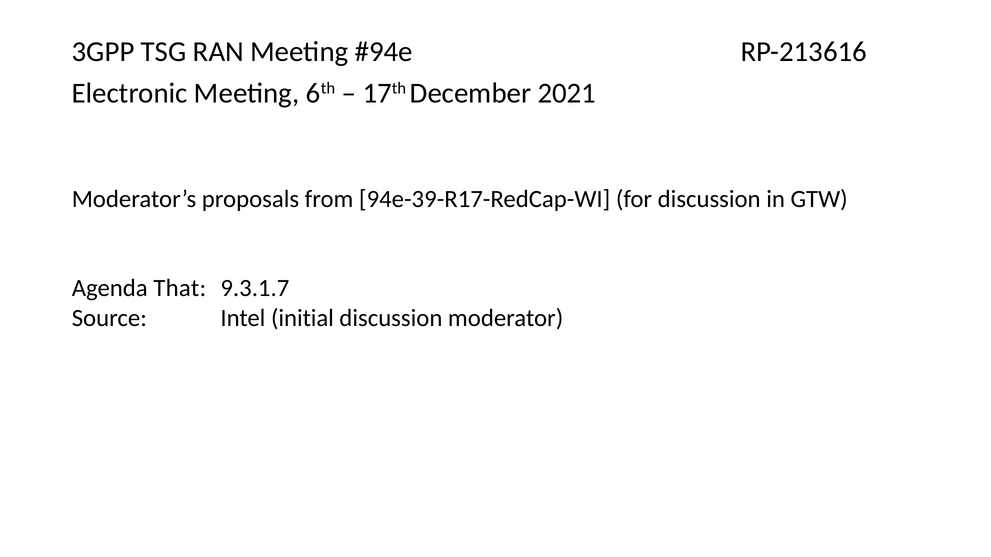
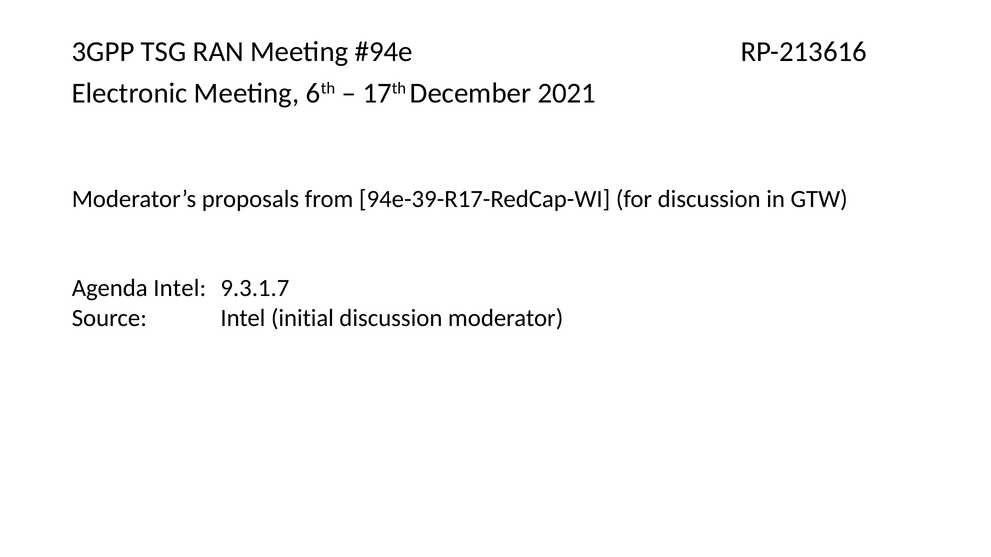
Agenda That: That -> Intel (180, 289)
